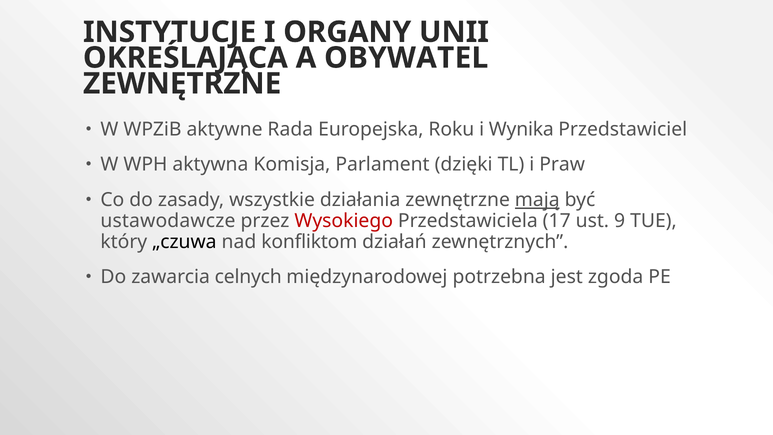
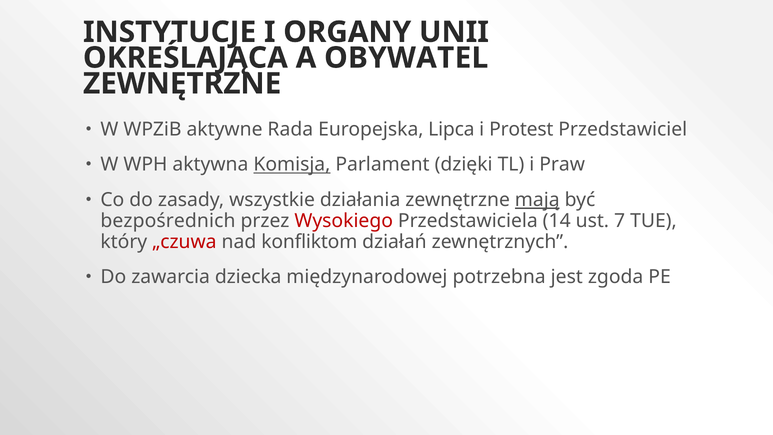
Roku: Roku -> Lipca (451, 129)
Wynika: Wynika -> Protest (521, 129)
Komisja underline: none -> present (292, 165)
ustawodawcze: ustawodawcze -> bezpośrednich (168, 221)
17: 17 -> 14 (557, 221)
9: 9 -> 7 (620, 221)
„czuwa colour: black -> red (184, 242)
celnych: celnych -> dziecka (248, 277)
